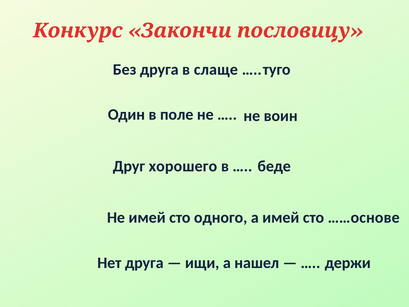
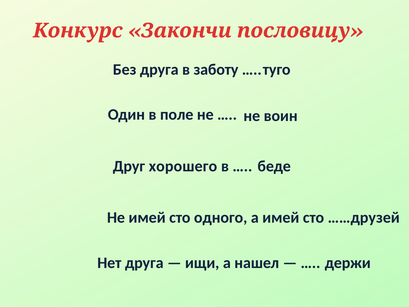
слаще: слаще -> заботу (216, 69)
основе: основе -> друзей (375, 218)
